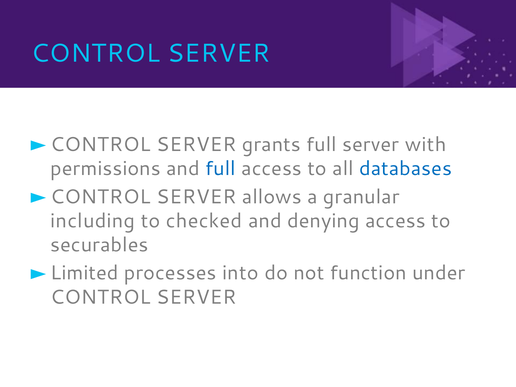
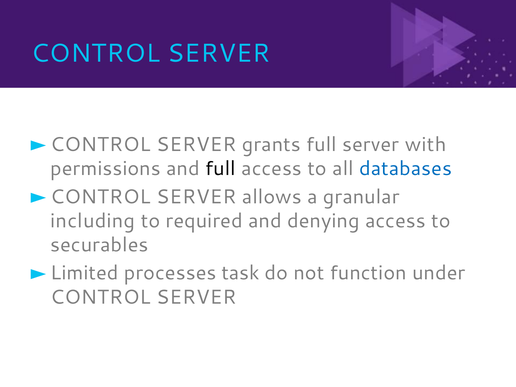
full colour: blue -> black (221, 169)
checked: checked -> required (204, 221)
into: into -> task (241, 273)
